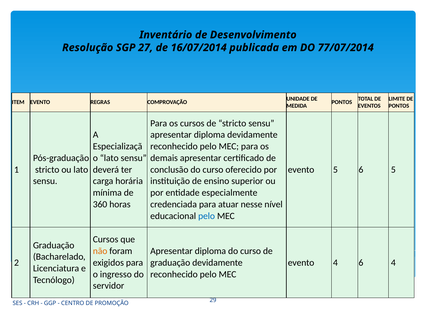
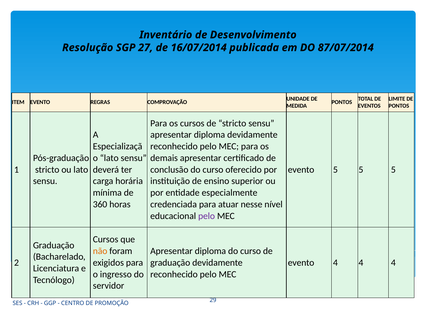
77/07/2014: 77/07/2014 -> 87/07/2014 (346, 48)
evento 5 6: 6 -> 5 (361, 169)
pelo colour: blue -> purple (207, 216)
evento 4 6: 6 -> 4 (361, 262)
